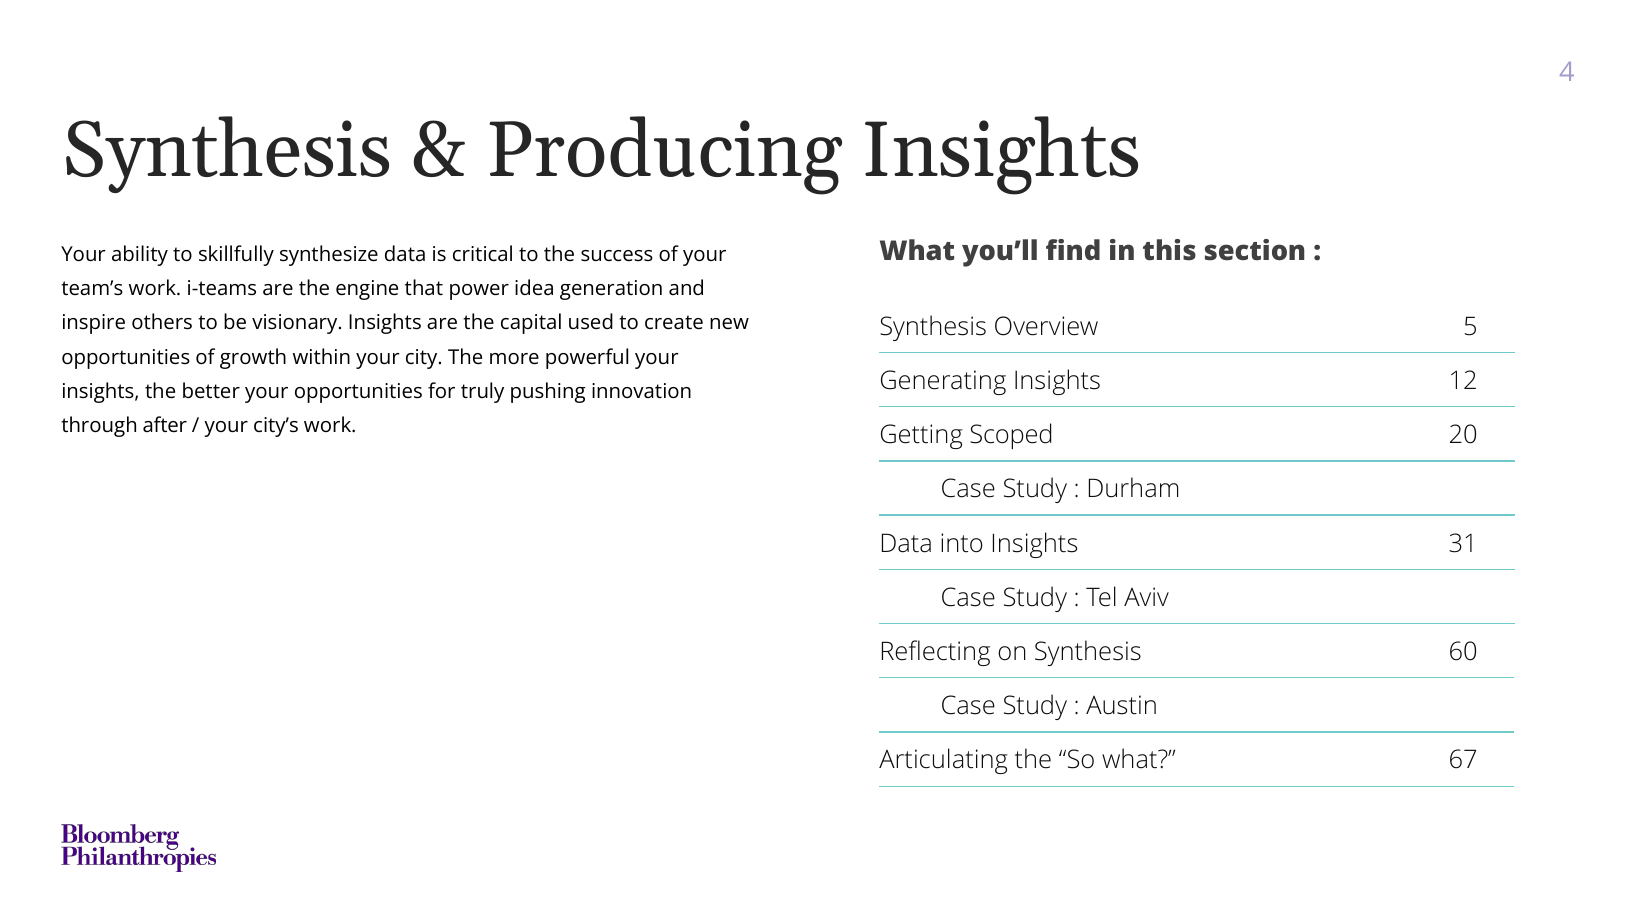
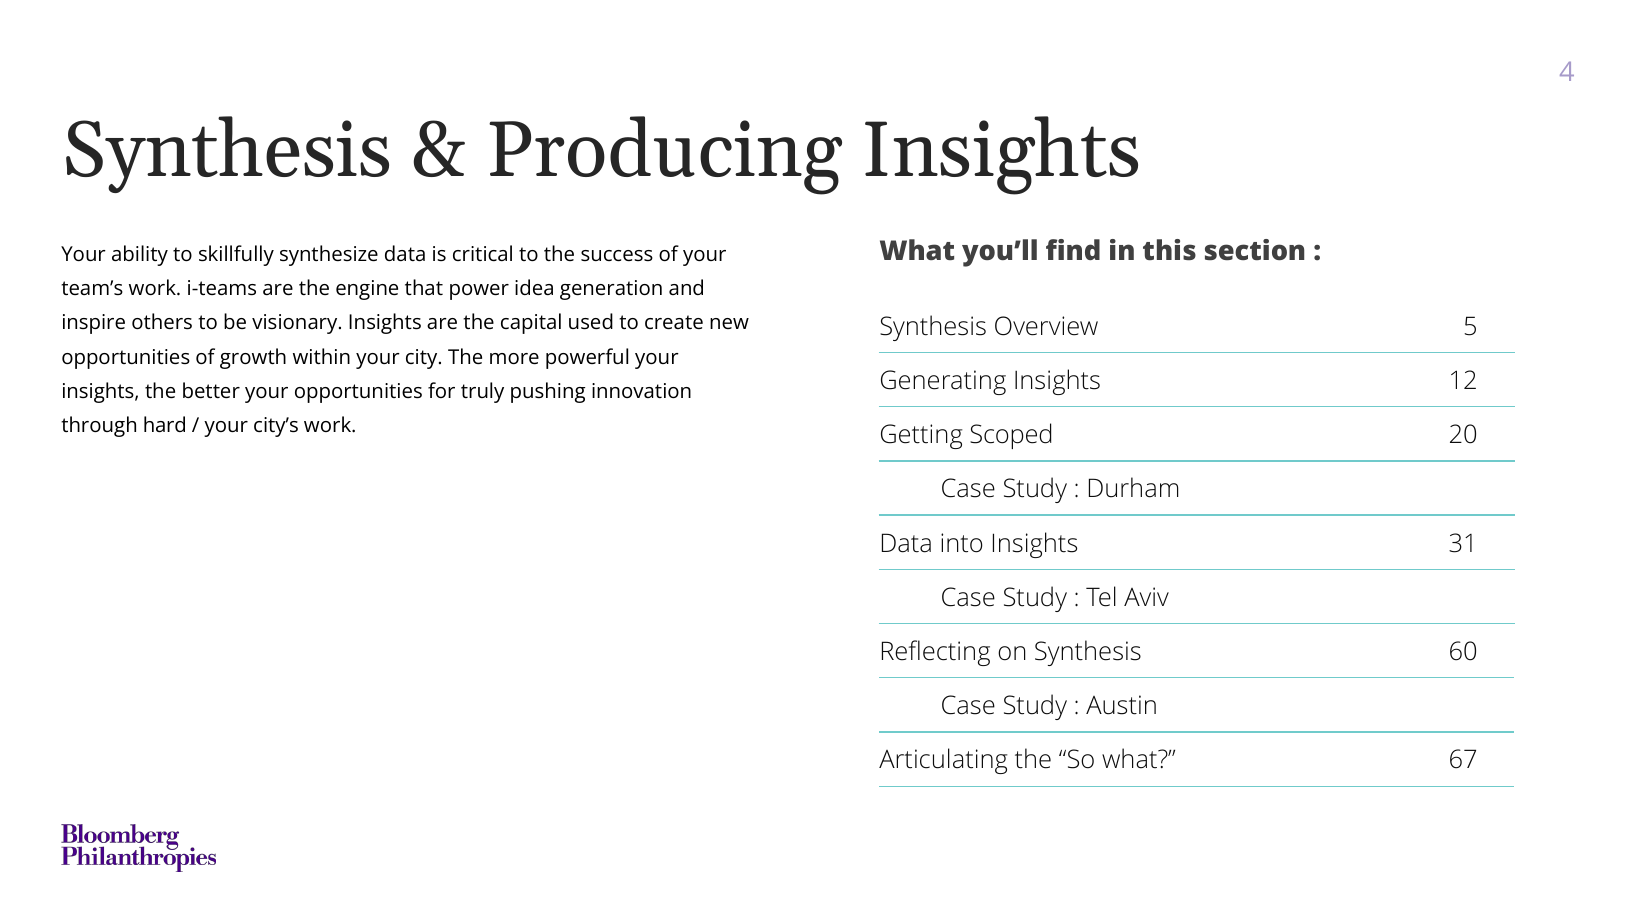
after: after -> hard (165, 426)
